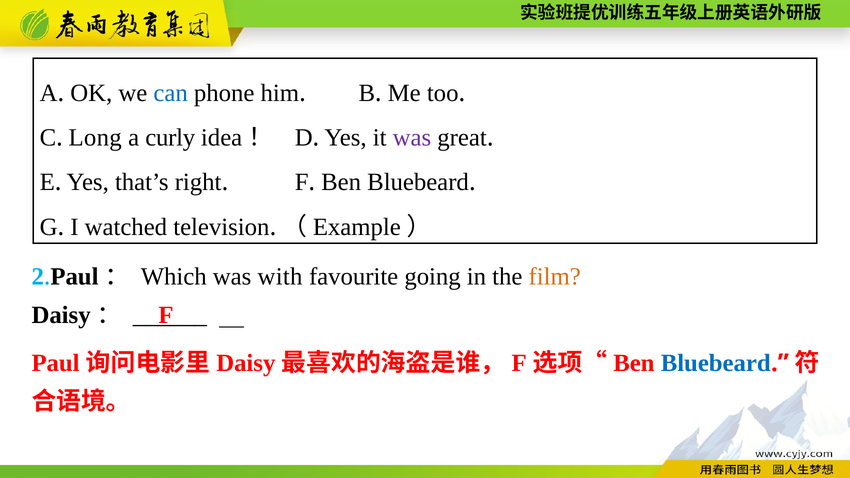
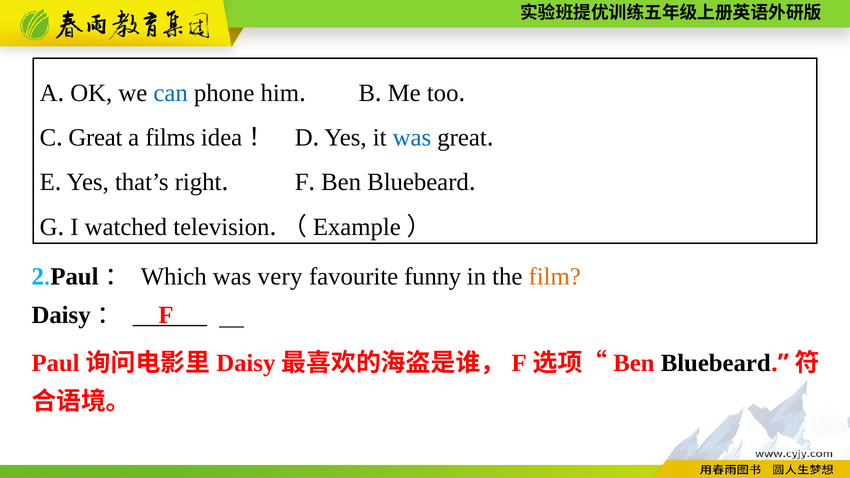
Long: Long -> Great (95, 138)
curly: curly -> films (170, 138)
was colour: purple -> blue (412, 138)
with: with -> very (280, 277)
going: going -> funny (433, 277)
Bluebeard colour: blue -> black (716, 363)
